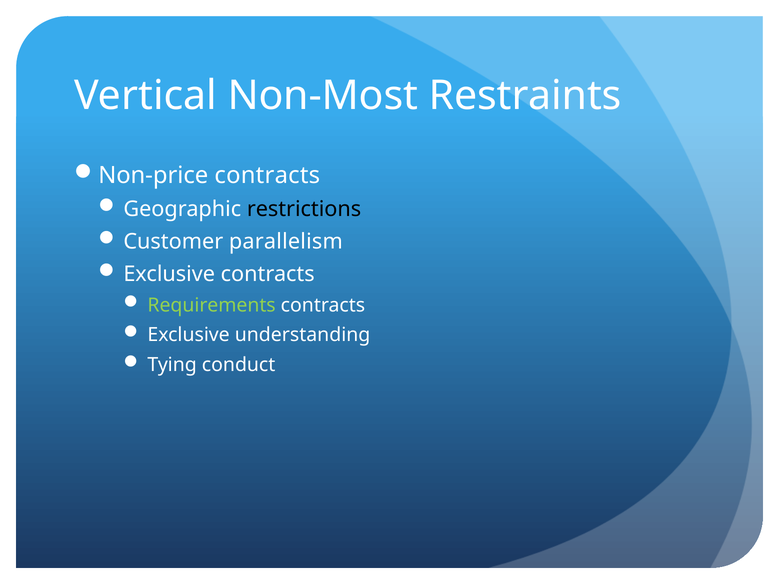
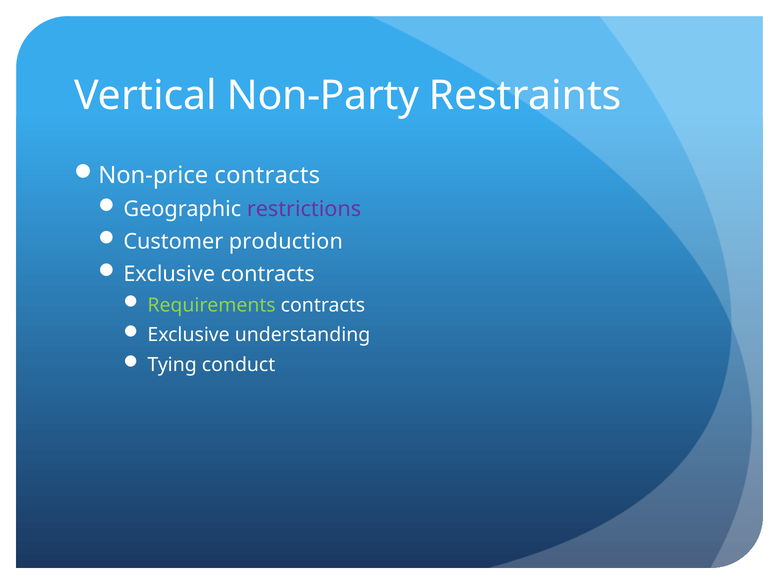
Non-Most: Non-Most -> Non-Party (323, 96)
restrictions colour: black -> purple (304, 209)
parallelism: parallelism -> production (286, 242)
